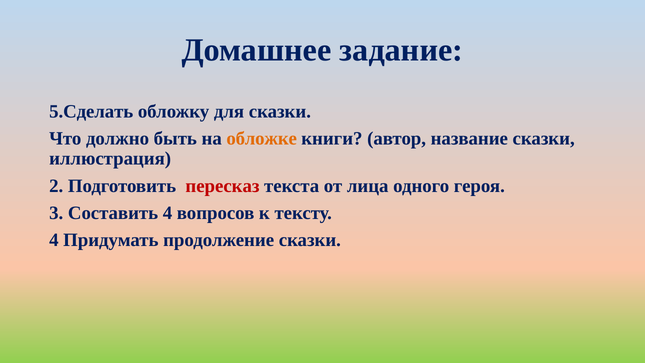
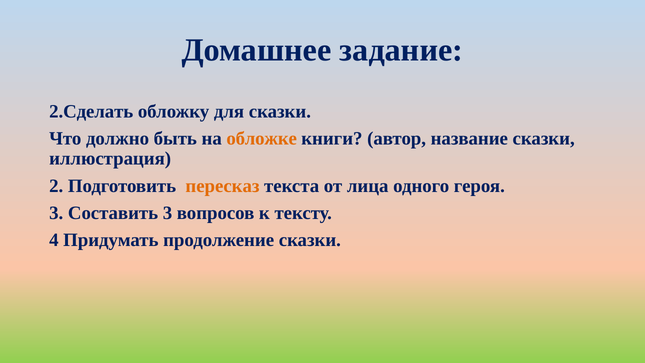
5.Сделать: 5.Сделать -> 2.Сделать (91, 111)
пересказ colour: red -> orange (222, 186)
Составить 4: 4 -> 3 (167, 213)
